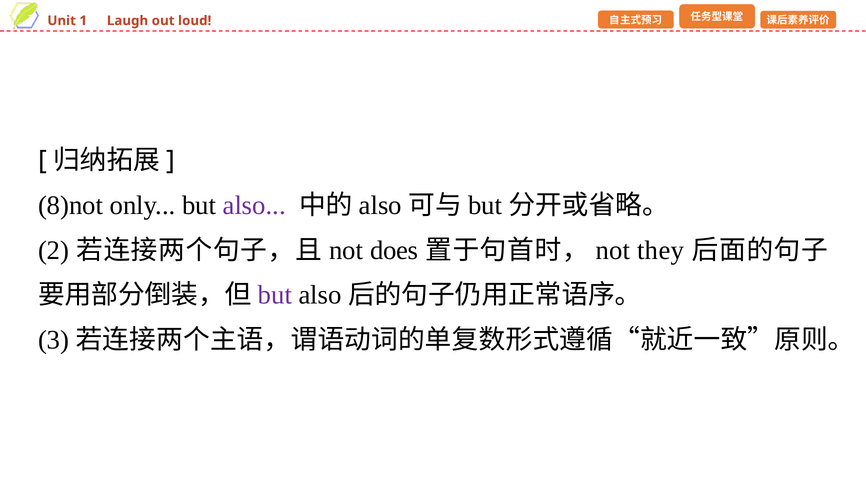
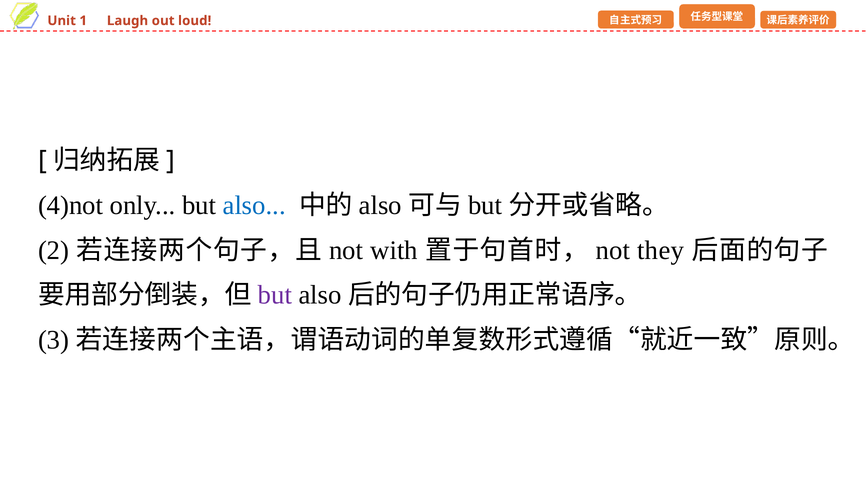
8)not: 8)not -> 4)not (71, 205)
also colour: purple -> blue (254, 205)
does: does -> with (394, 250)
